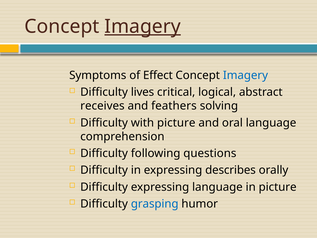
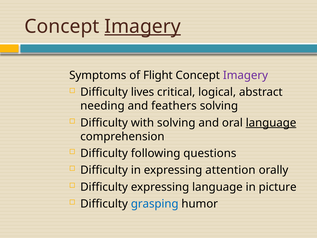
Effect: Effect -> Flight (158, 75)
Imagery colour: blue -> purple (245, 75)
receives: receives -> needing (102, 106)
with picture: picture -> solving (176, 123)
language underline: none -> present (271, 123)
describes: describes -> attention (230, 170)
